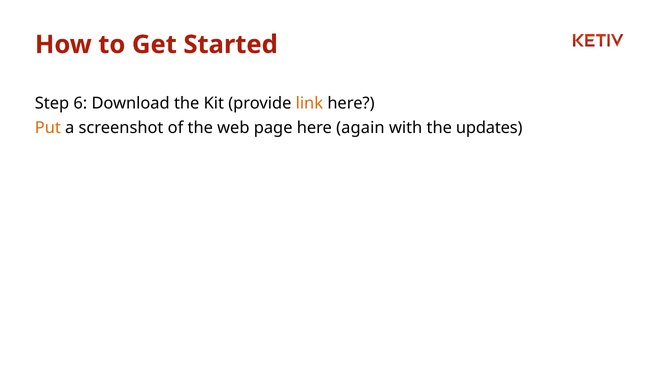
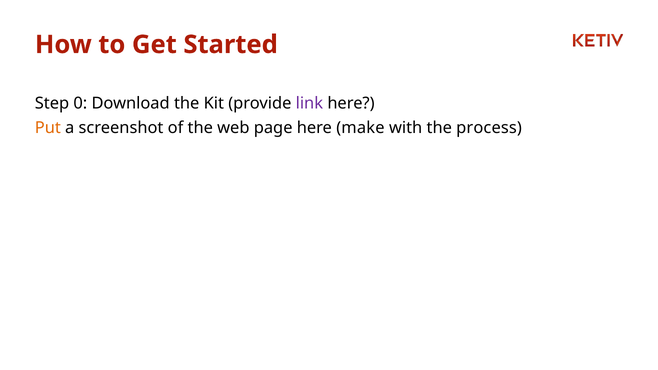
6: 6 -> 0 (80, 103)
link colour: orange -> purple (309, 103)
again: again -> make (360, 128)
updates: updates -> process (489, 128)
